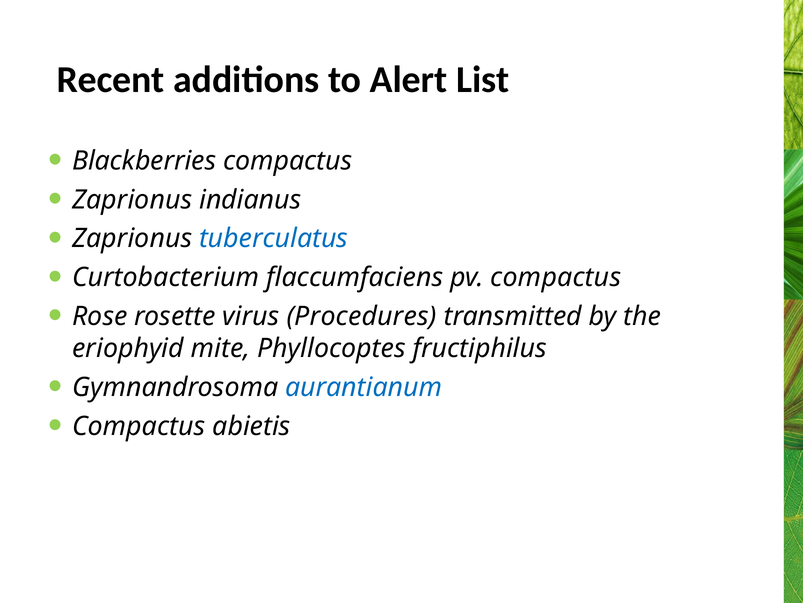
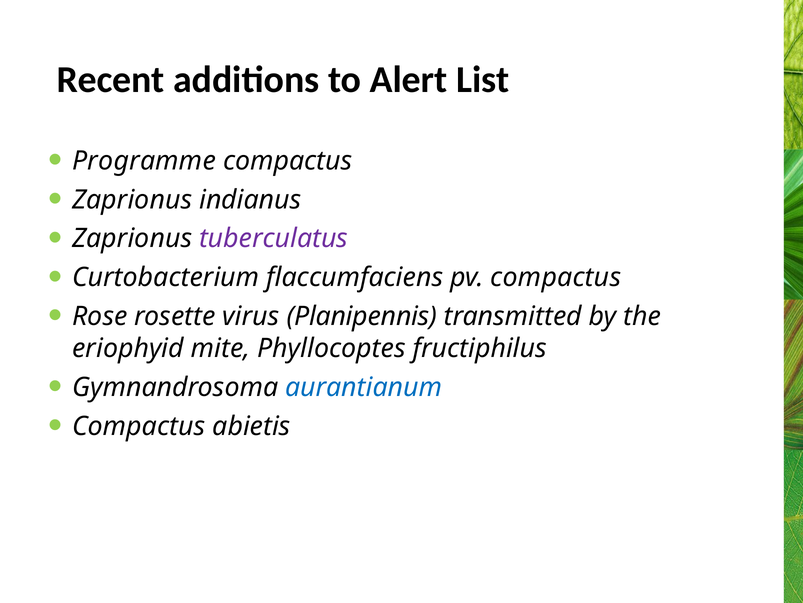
Blackberries: Blackberries -> Programme (144, 161)
tuberculatus colour: blue -> purple (274, 238)
Procedures: Procedures -> Planipennis (362, 316)
